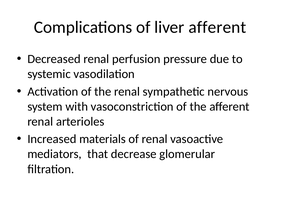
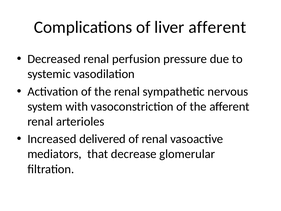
materials: materials -> delivered (102, 139)
